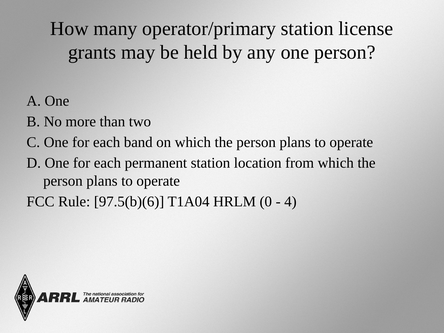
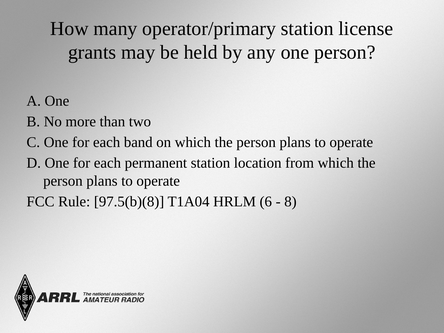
97.5(b)(6: 97.5(b)(6 -> 97.5(b)(8 (129, 202)
0: 0 -> 6 (266, 202)
4: 4 -> 8 (290, 202)
